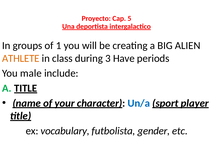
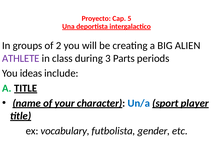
1: 1 -> 2 (59, 45)
ATHLETE colour: orange -> purple (21, 58)
Have: Have -> Parts (124, 58)
male: male -> ideas (31, 73)
